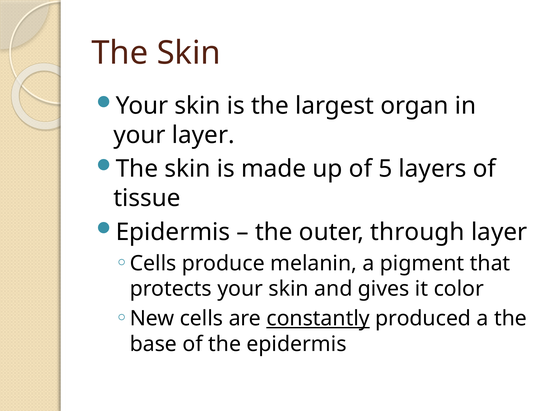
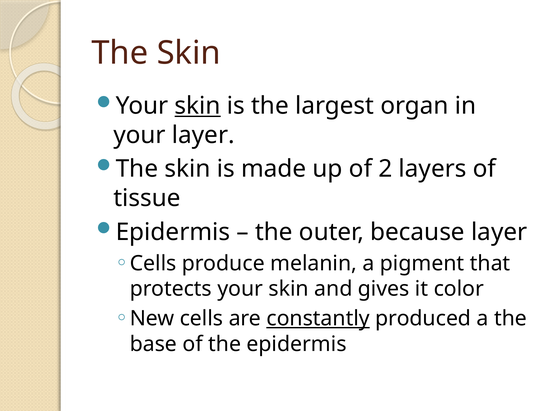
skin underline: none -> present (198, 106)
5: 5 -> 2 (385, 169)
through: through -> because (418, 232)
